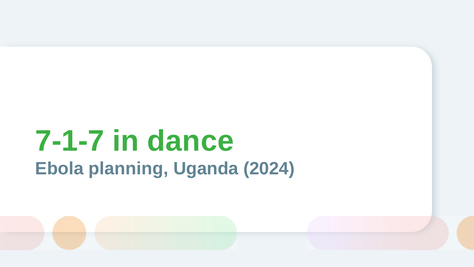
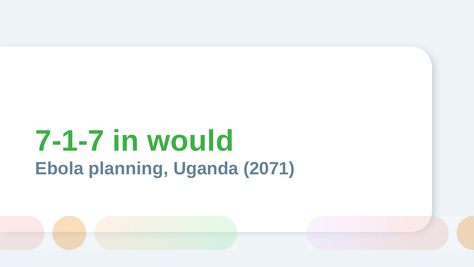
dance: dance -> would (191, 141)
2024: 2024 -> 2071 (269, 169)
